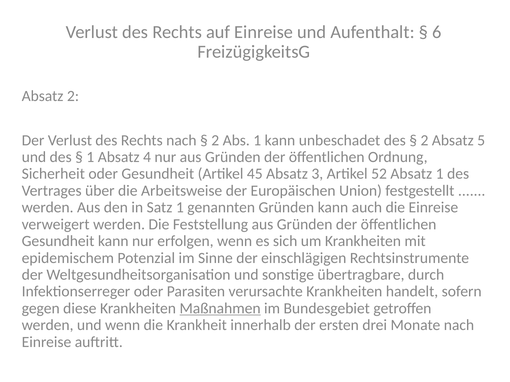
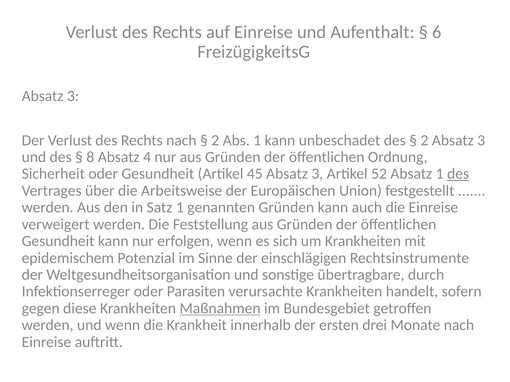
2: 2 -> 3 (73, 96)
2 Absatz 5: 5 -> 3 (481, 140)
1: 1 -> 8 (90, 157)
des underline: none -> present (458, 174)
